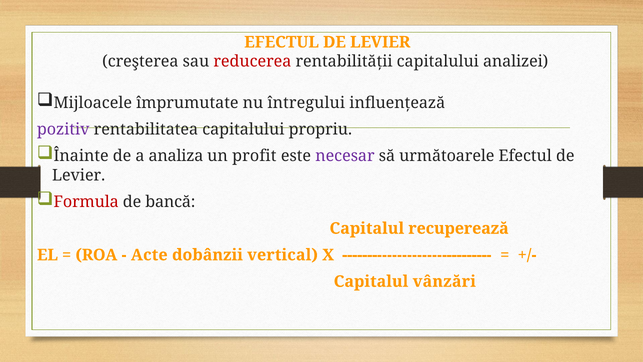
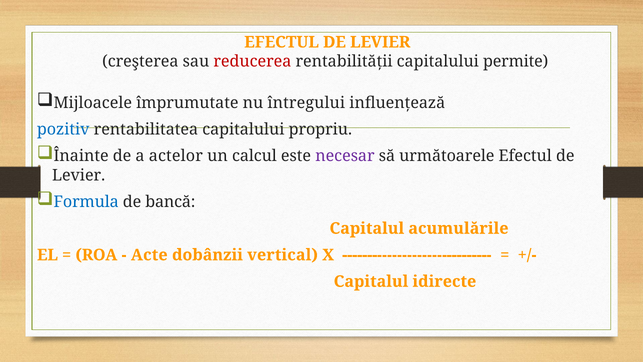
analizei: analizei -> permite (516, 61)
pozitiv colour: purple -> blue (63, 129)
analiza: analiza -> actelor (176, 156)
profit: profit -> calcul (254, 156)
Formula colour: red -> blue (86, 202)
recuperează: recuperează -> acumulările (458, 228)
vânzări: vânzări -> idirecte (444, 281)
